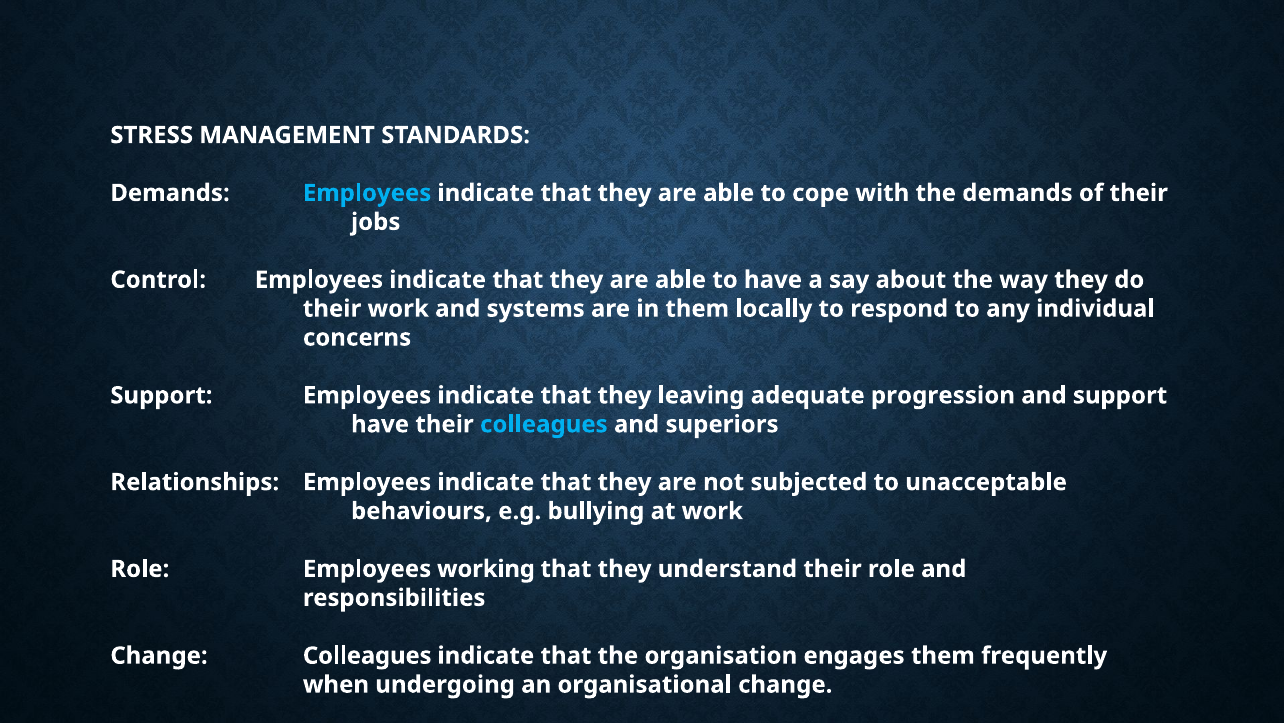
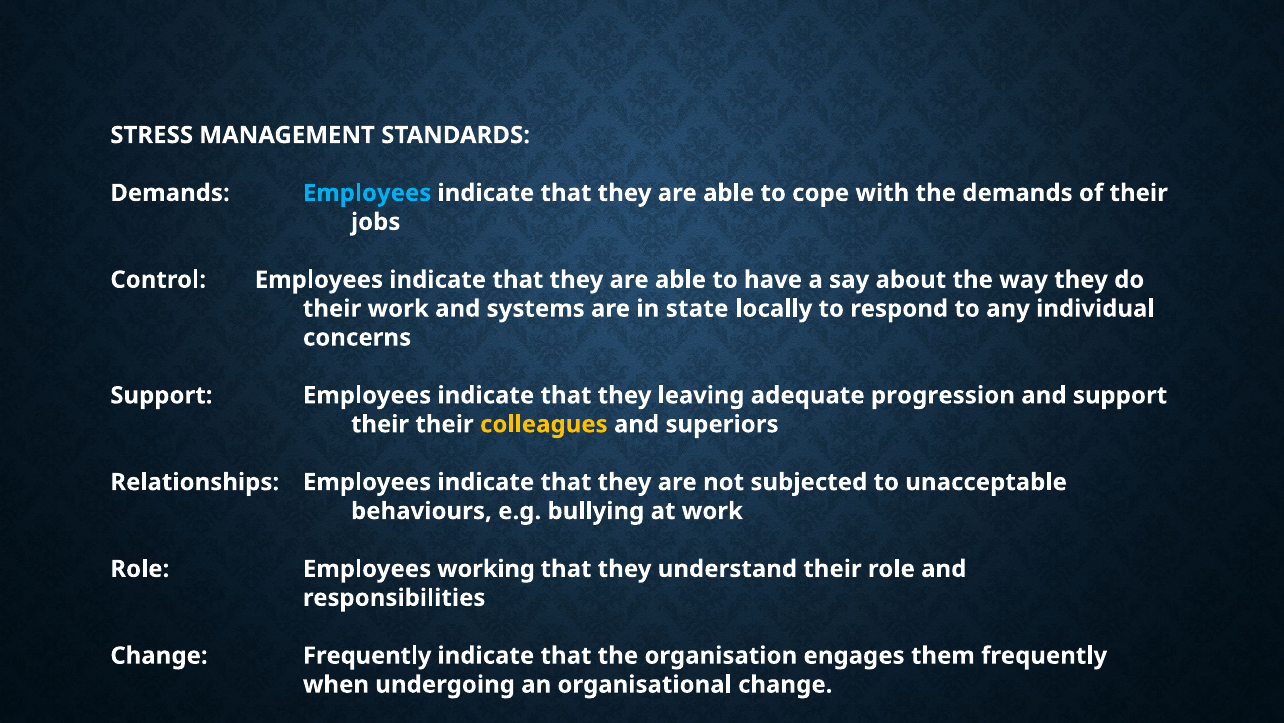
in them: them -> state (697, 308)
have: have -> their (380, 424)
colleagues colour: light blue -> yellow (544, 424)
Change Colleagues: Colleagues -> Frequently (367, 655)
